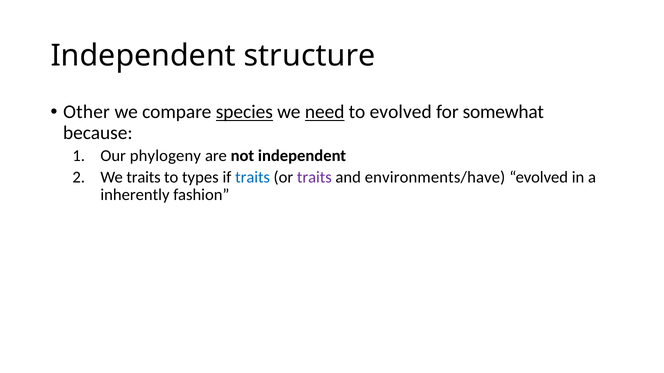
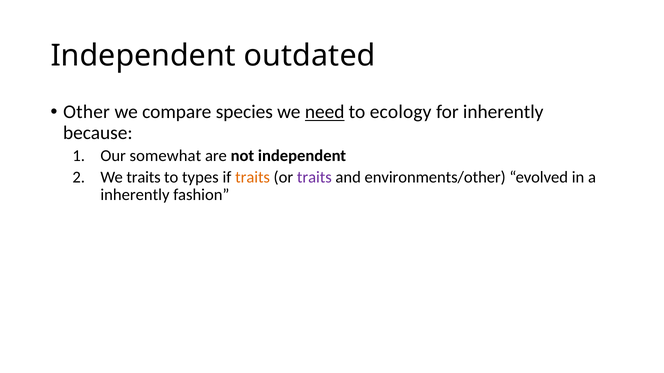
structure: structure -> outdated (310, 56)
species underline: present -> none (244, 112)
to evolved: evolved -> ecology (401, 112)
for somewhat: somewhat -> inherently (503, 112)
phylogeny: phylogeny -> somewhat (165, 156)
traits colour: blue -> orange (253, 177)
environments/have: environments/have -> environments/other (435, 177)
